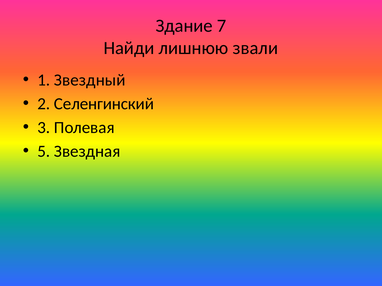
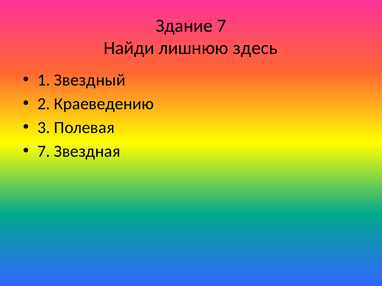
звали: звали -> здесь (255, 48)
Селенгинский: Селенгинский -> Краеведению (104, 104)
5: 5 -> 7 (44, 151)
